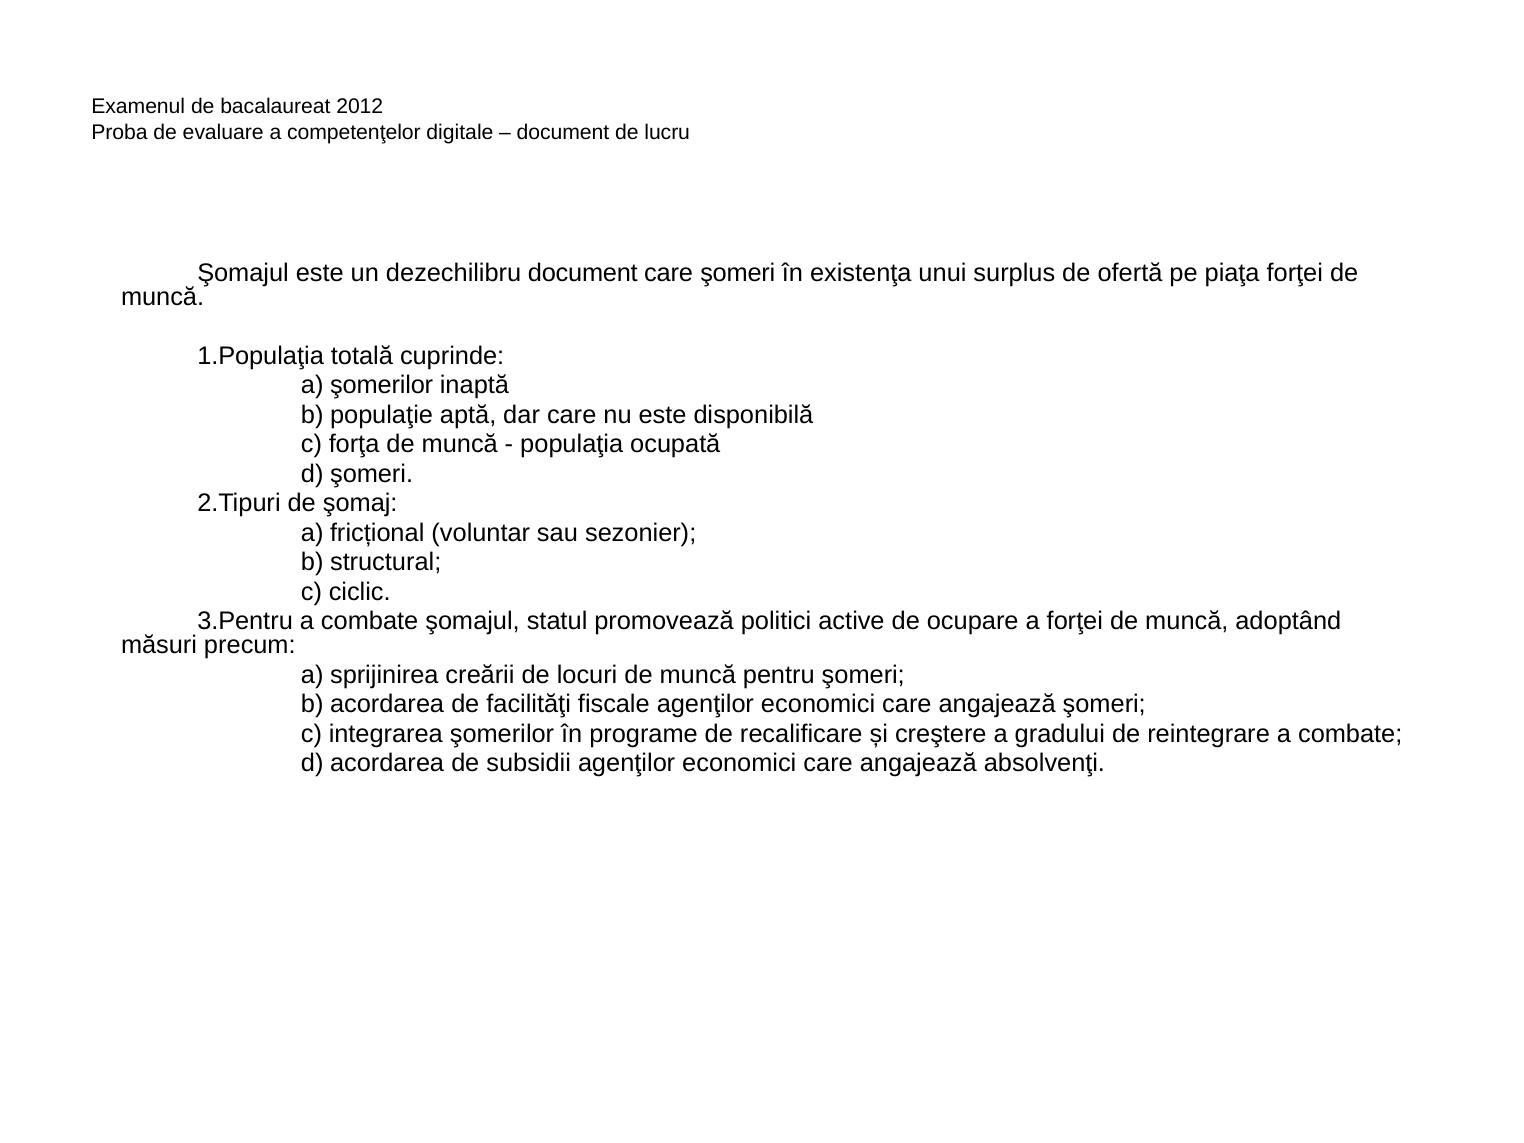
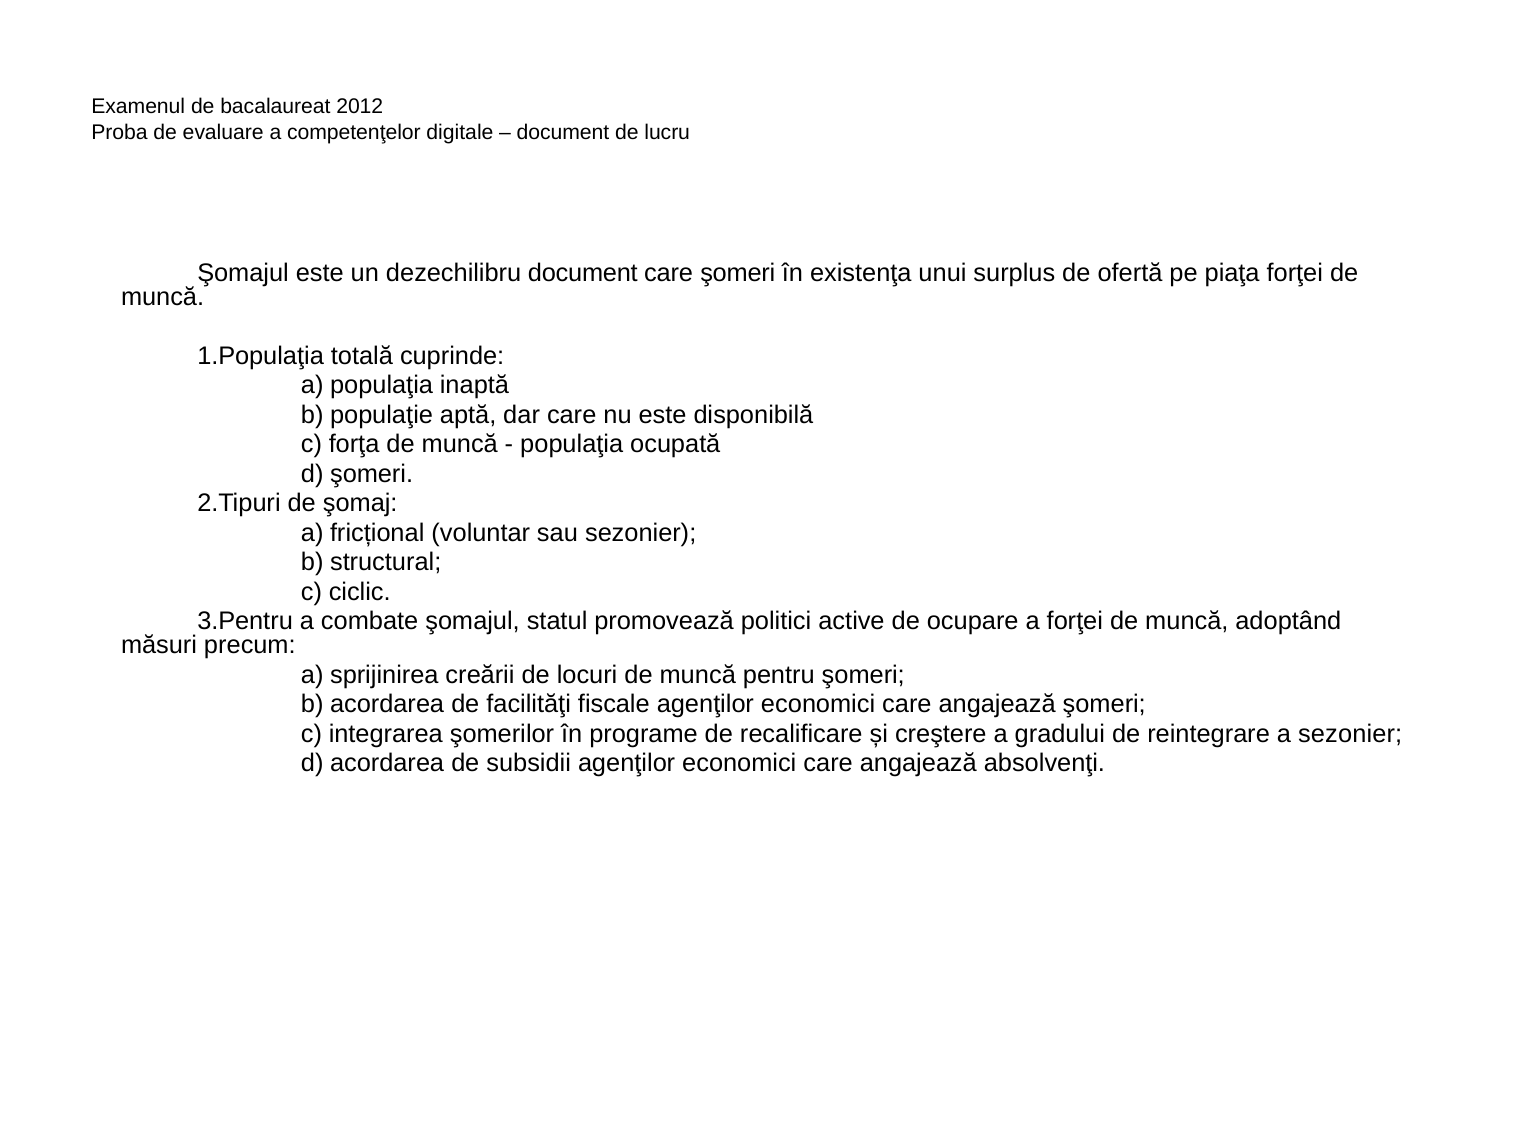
a şomerilor: şomerilor -> populaţia (382, 385)
reintegrare a combate: combate -> sezonier (1350, 734)
